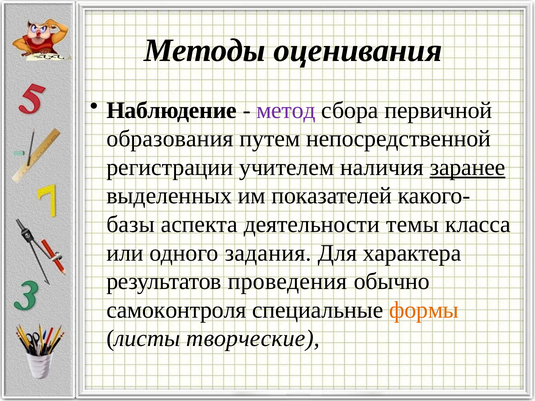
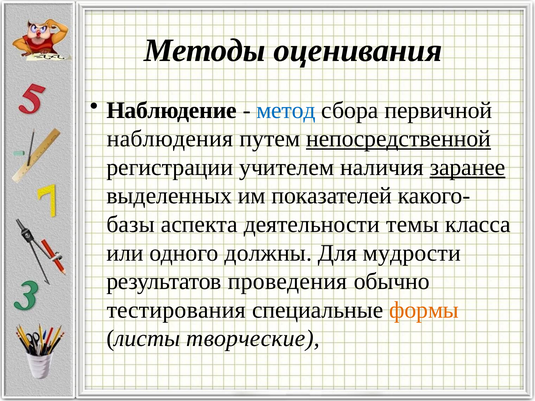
метод colour: purple -> blue (286, 110)
образования: образования -> наблюдения (170, 139)
непосредственной underline: none -> present (398, 139)
задания: задания -> должны (268, 253)
характера: характера -> мудрости (412, 253)
самоконтроля: самоконтроля -> тестирования (176, 310)
